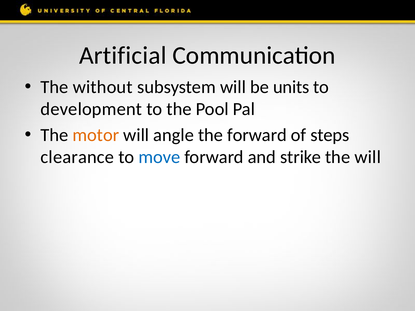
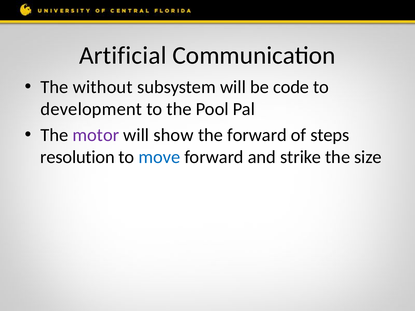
units: units -> code (291, 87)
motor colour: orange -> purple (96, 135)
angle: angle -> show (174, 135)
clearance: clearance -> resolution (78, 157)
the will: will -> size (368, 157)
